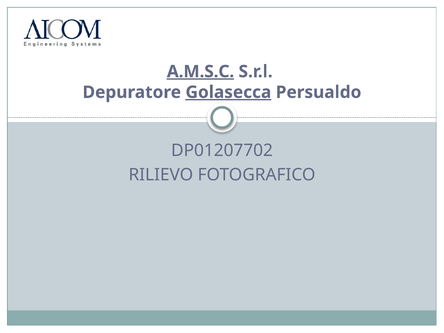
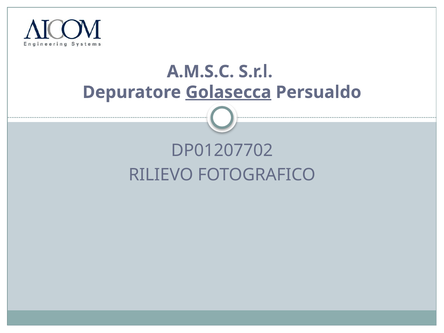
A.M.S.C underline: present -> none (201, 72)
